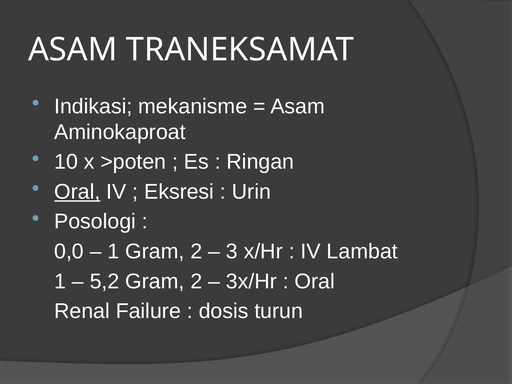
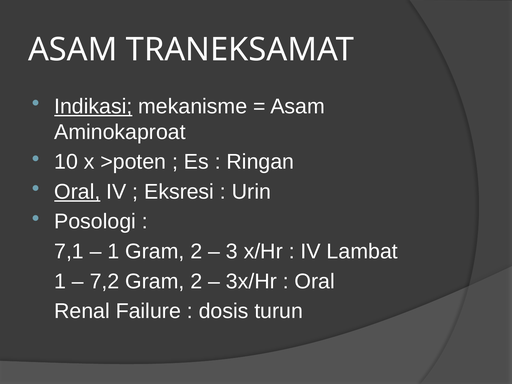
Indikasi underline: none -> present (93, 106)
0,0: 0,0 -> 7,1 (69, 252)
5,2: 5,2 -> 7,2 (105, 281)
